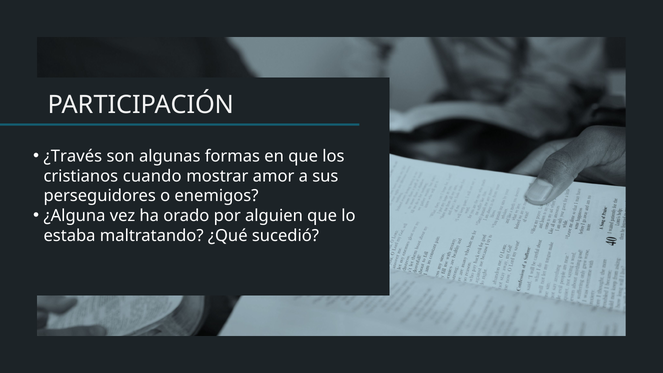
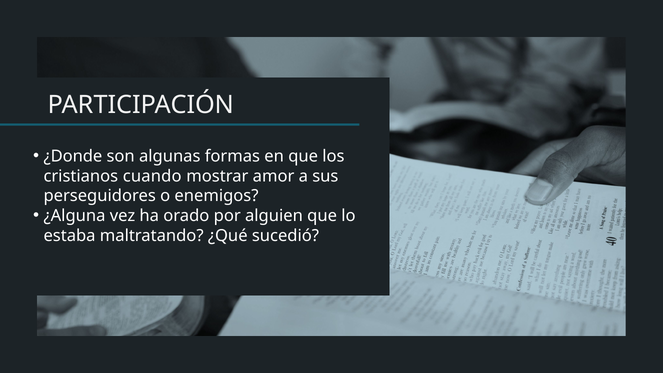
¿Través: ¿Través -> ¿Donde (73, 156)
